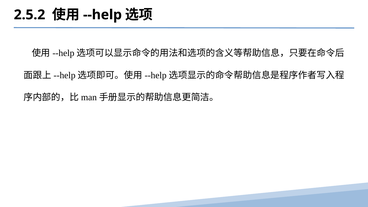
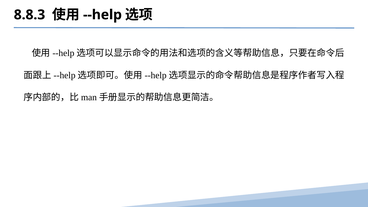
2.5.2: 2.5.2 -> 8.8.3 (29, 15)
